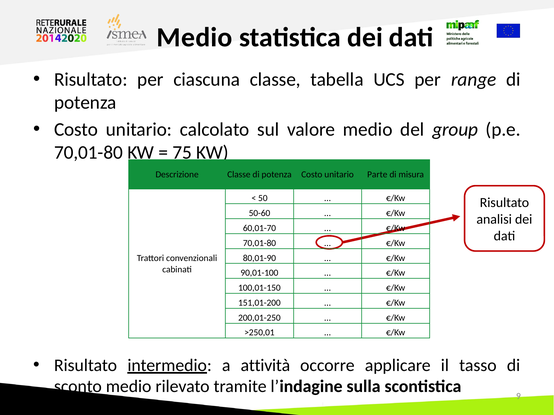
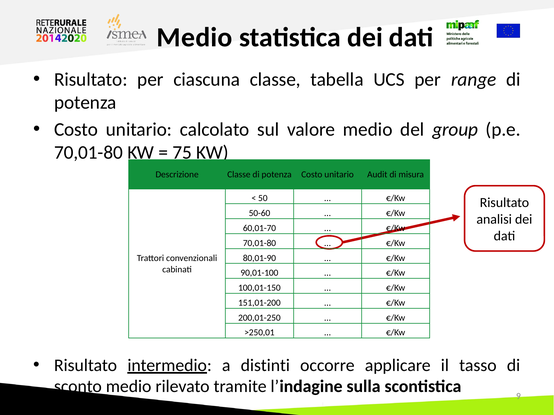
Parte: Parte -> Audit (377, 175)
attività: attività -> distinti (265, 366)
